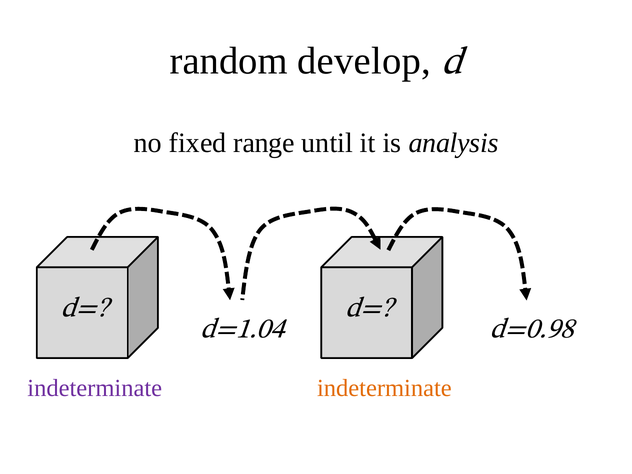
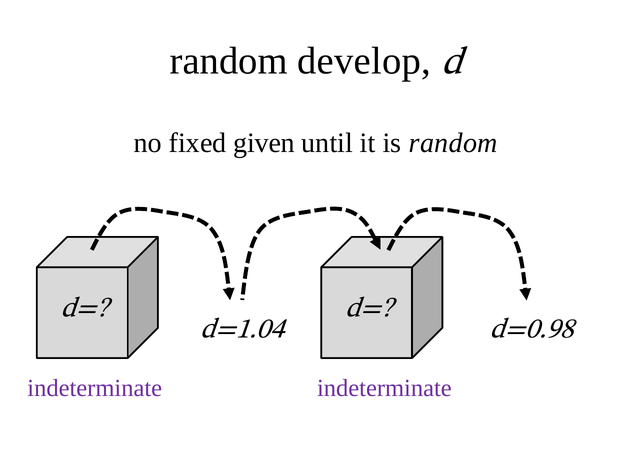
range: range -> given (264, 143)
is analysis: analysis -> random (453, 143)
indeterminate colour: orange -> purple (384, 388)
